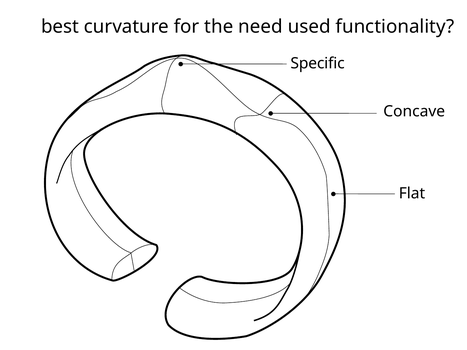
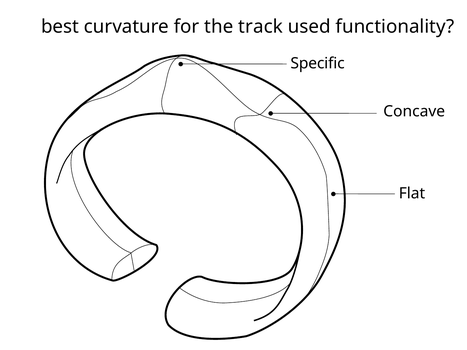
need: need -> track (261, 27)
